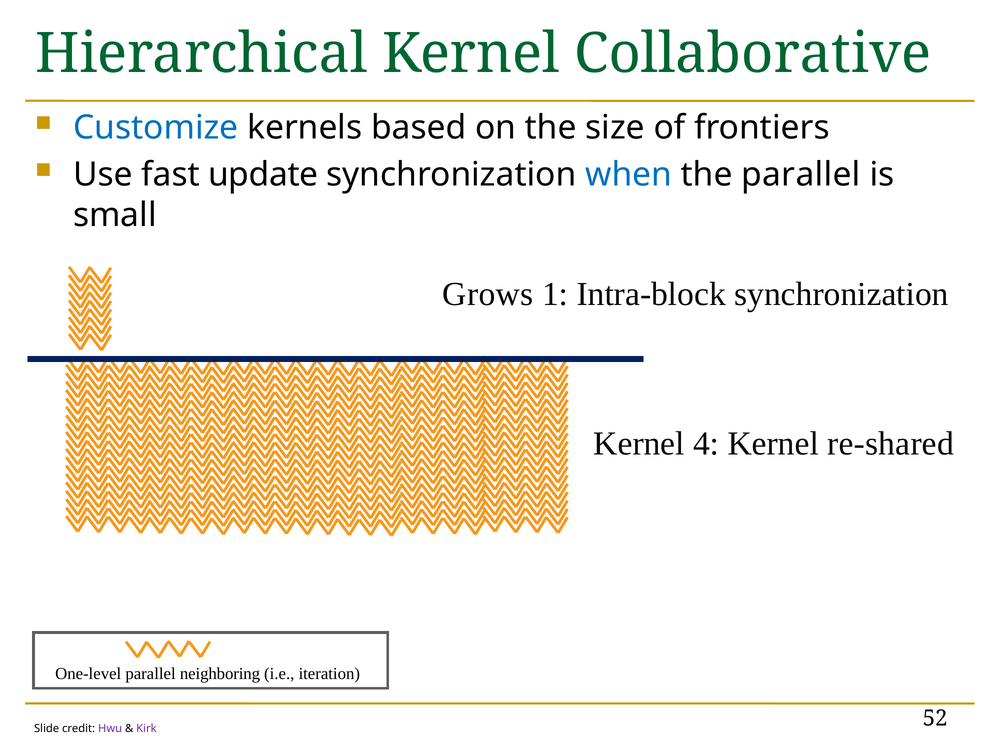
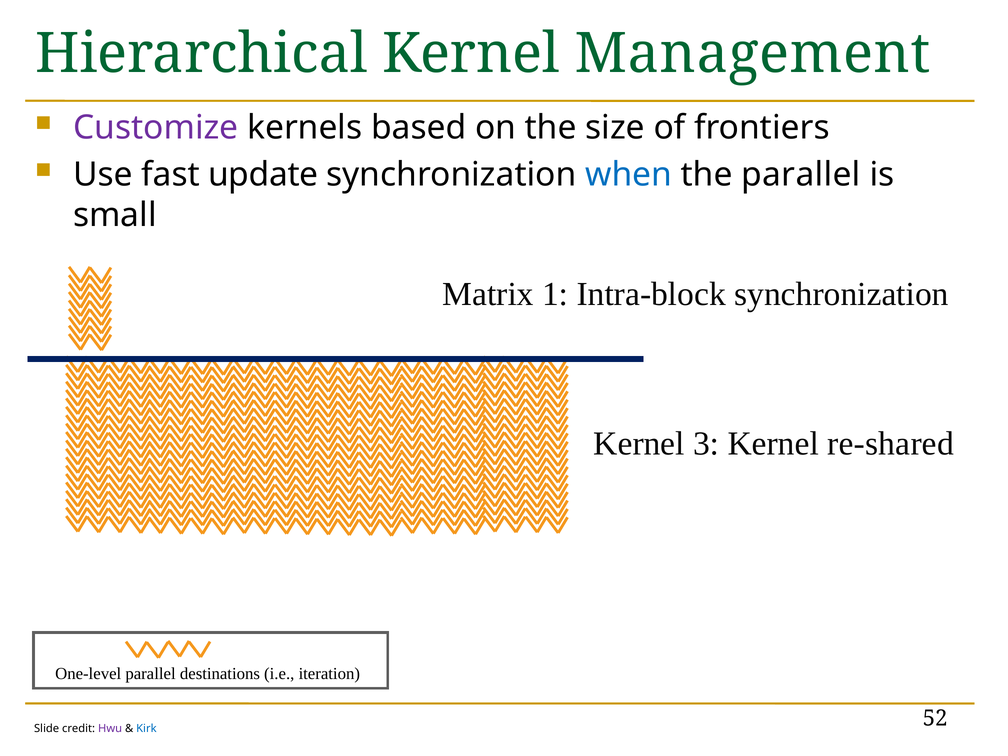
Collaborative: Collaborative -> Management (753, 54)
Customize colour: blue -> purple (156, 128)
Grows: Grows -> Matrix (488, 294)
4: 4 -> 3 (706, 444)
neighboring: neighboring -> destinations (220, 674)
Kirk colour: purple -> blue (146, 728)
